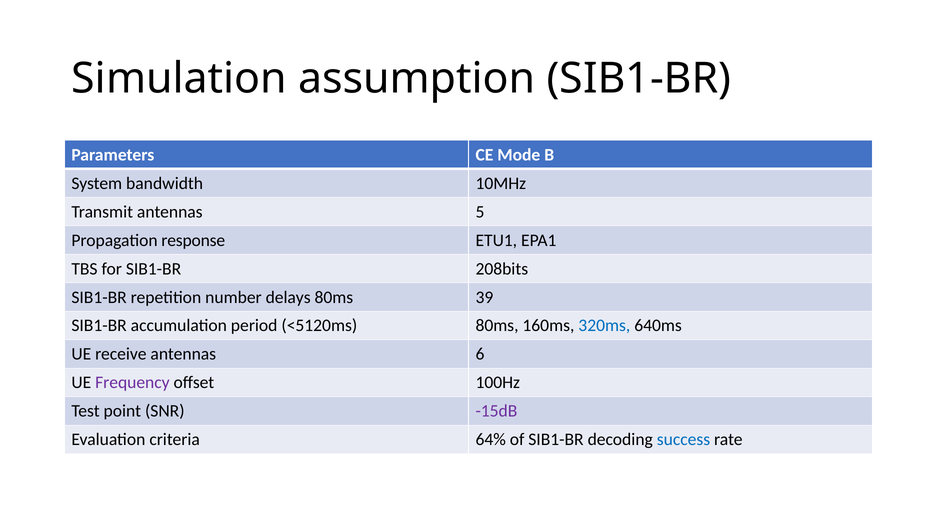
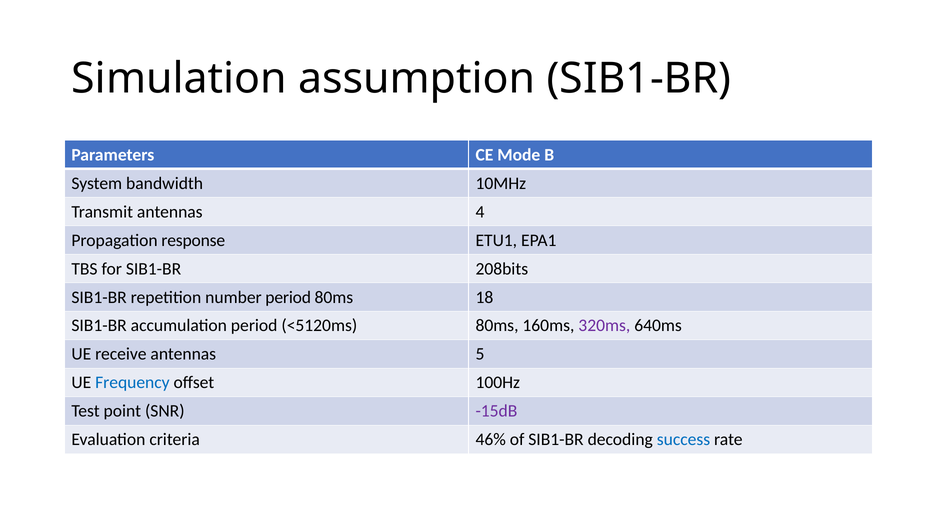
5: 5 -> 4 (480, 212)
number delays: delays -> period (288, 297)
39: 39 -> 18 (484, 297)
320ms colour: blue -> purple (604, 326)
6: 6 -> 5 (480, 354)
Frequency colour: purple -> blue (132, 383)
64%: 64% -> 46% (491, 440)
